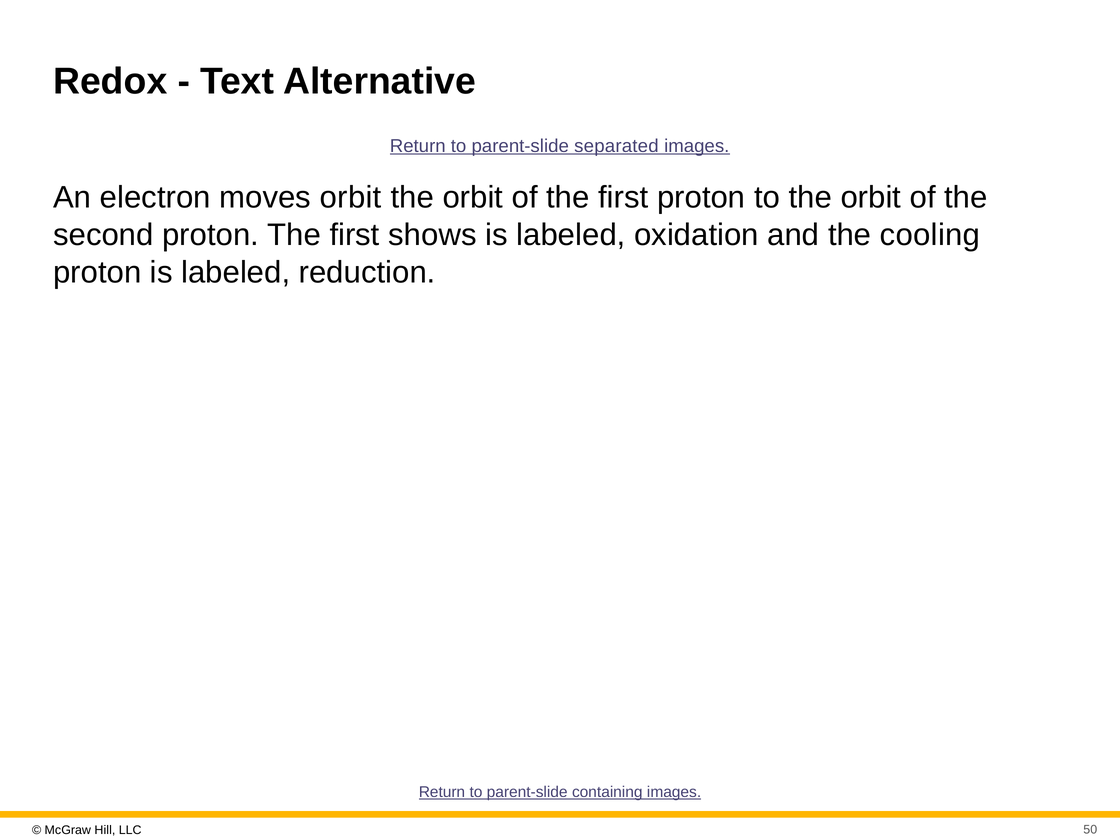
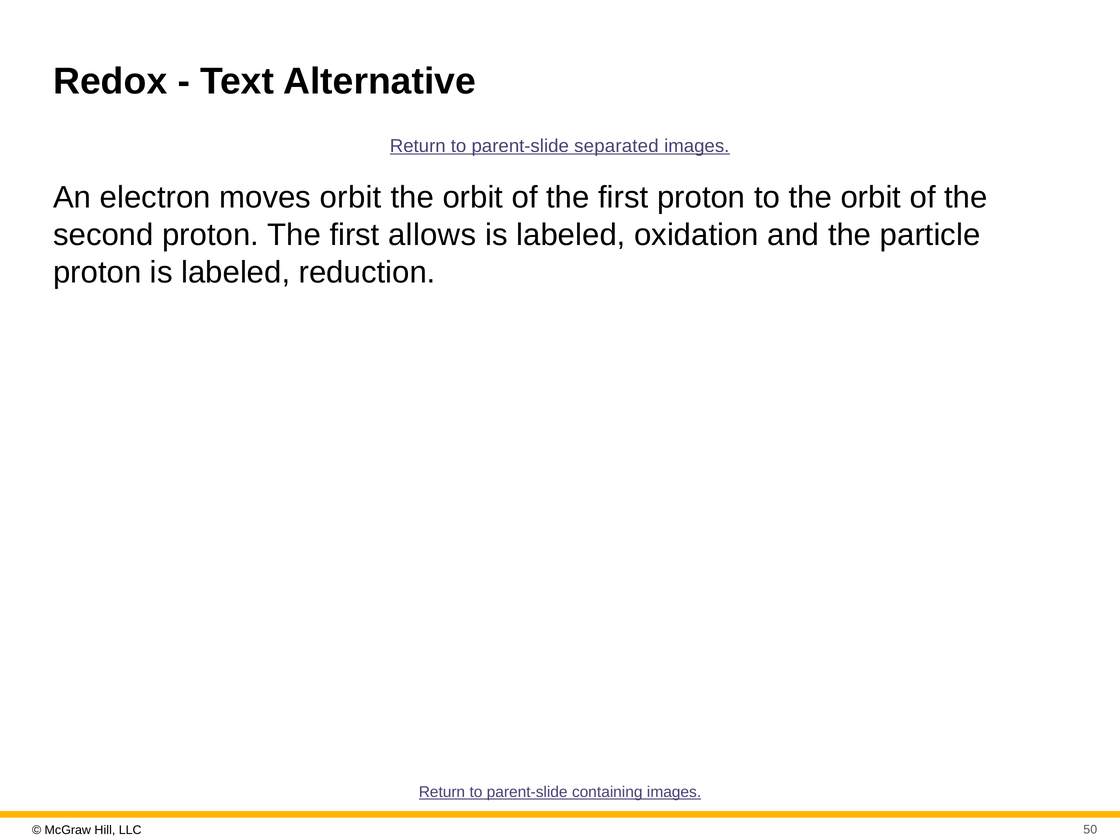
shows: shows -> allows (432, 235)
cooling: cooling -> particle (930, 235)
